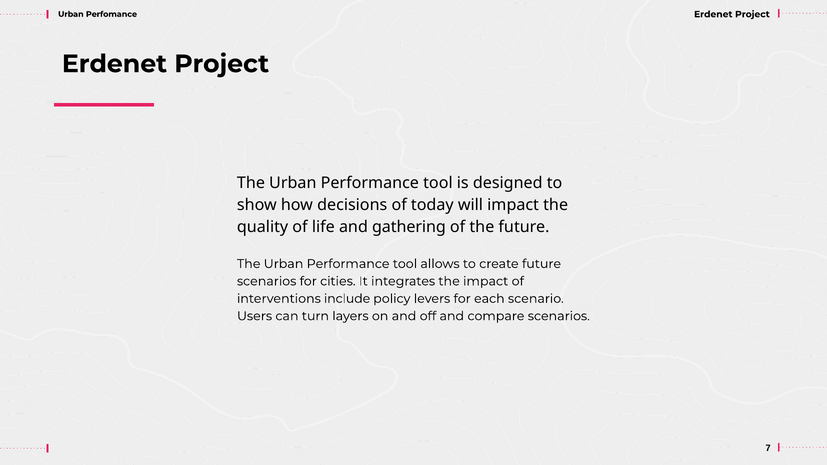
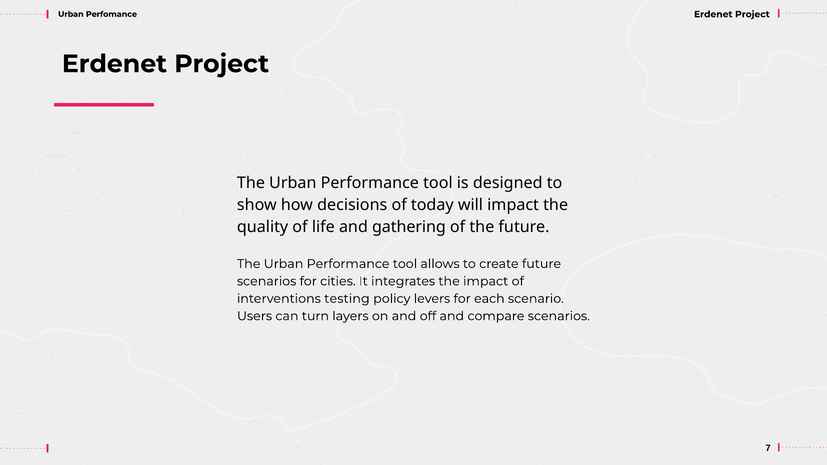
include: include -> testing (347, 299)
